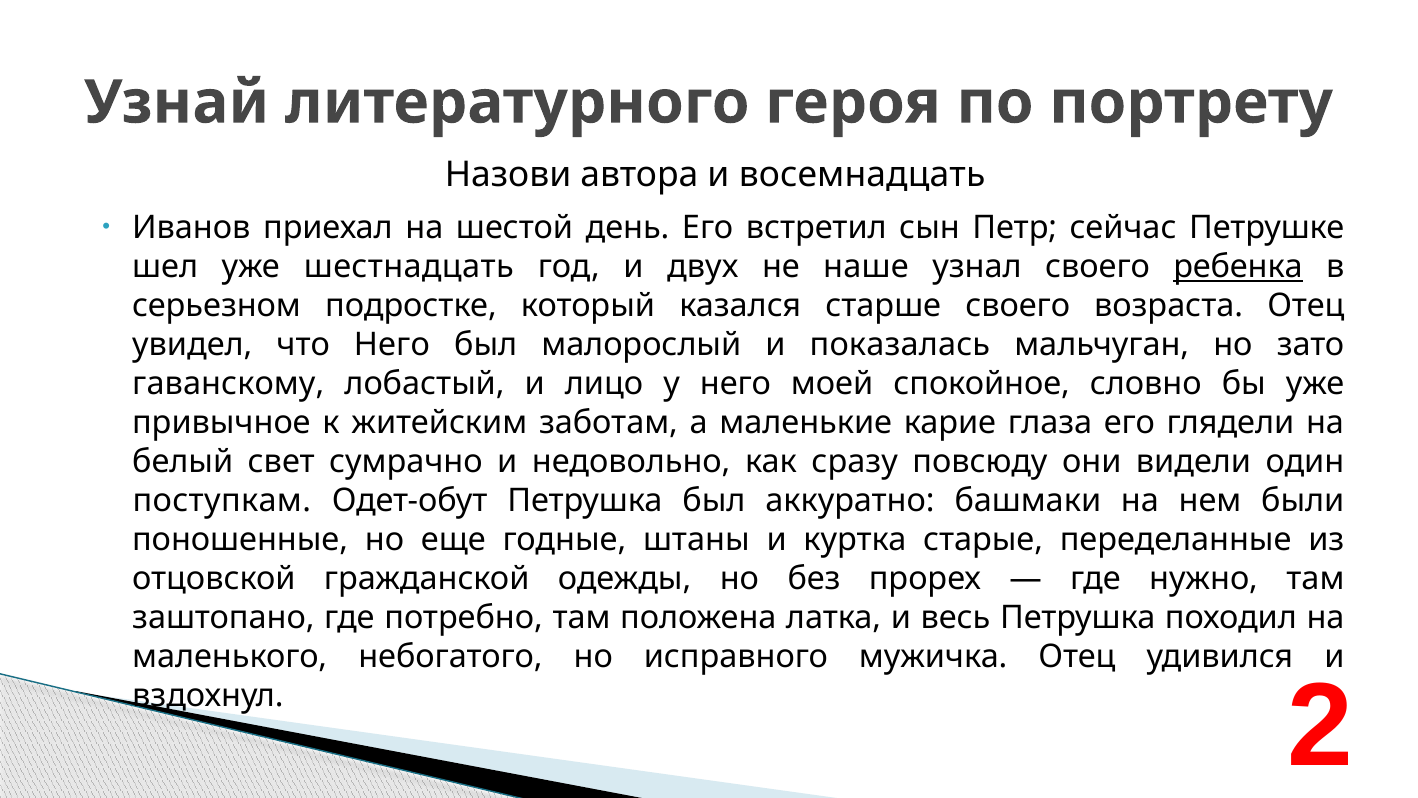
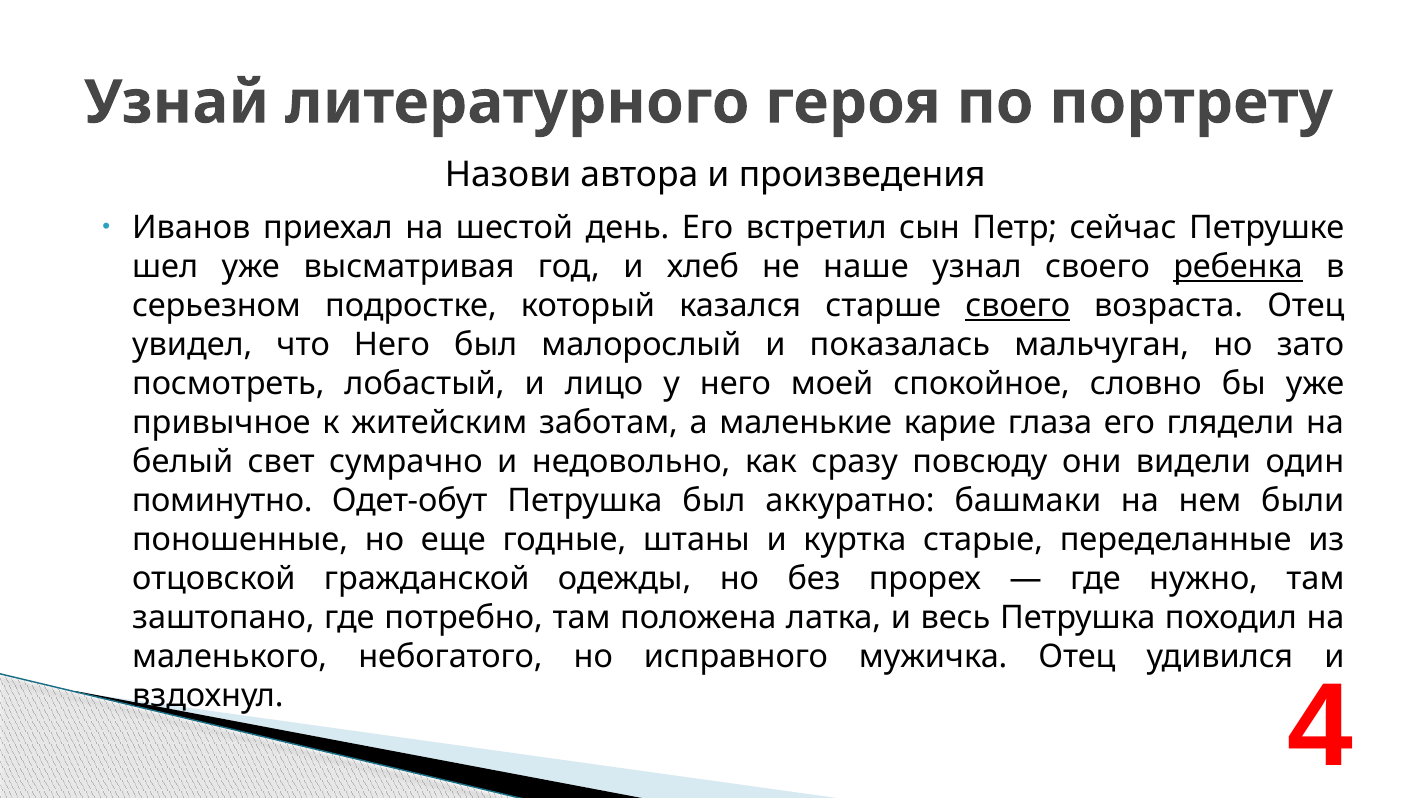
восемнадцать: восемнадцать -> произведения (862, 175)
шестнадцать: шестнадцать -> высматривая (409, 267)
двух: двух -> хлеб (703, 267)
своего underline: none -> present (1018, 306)
гаванскому: гаванскому -> посмотреть (228, 384)
поступкам: поступкам -> поминутно (222, 501)
2: 2 -> 4 (1321, 726)
